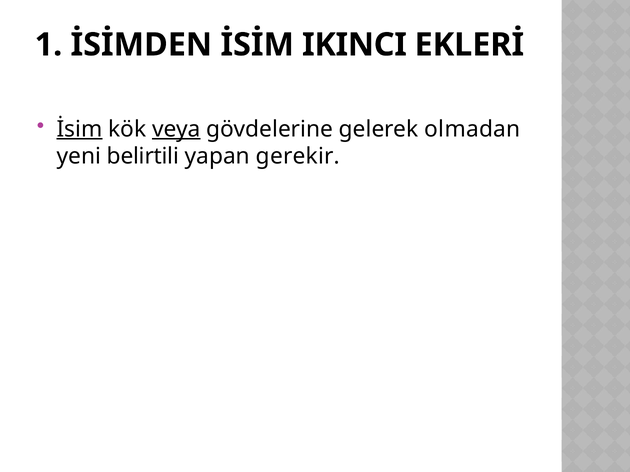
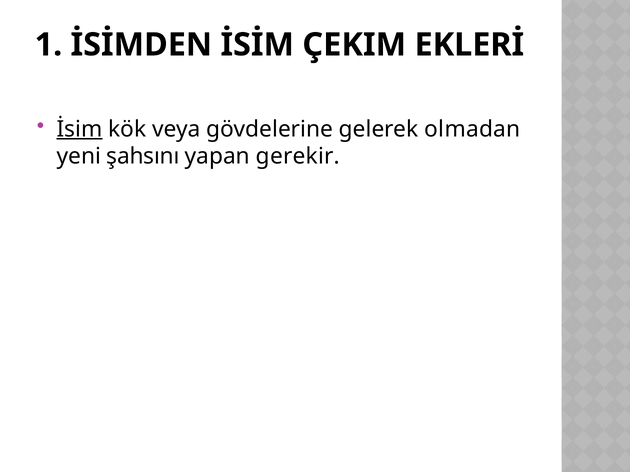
IKINCI: IKINCI -> ÇEKIM (354, 45)
veya underline: present -> none (176, 129)
belirtili: belirtili -> şahsını (143, 157)
